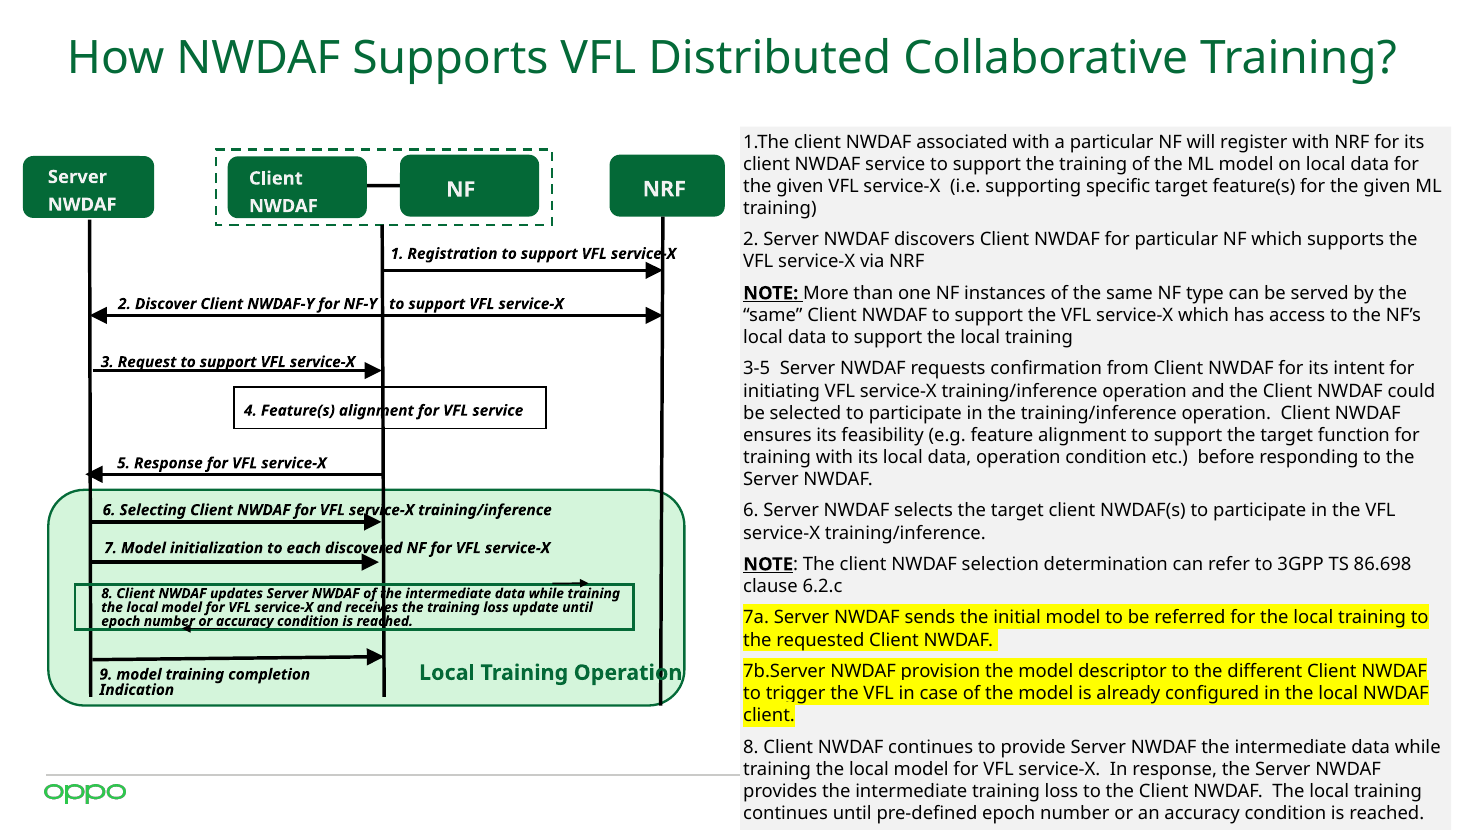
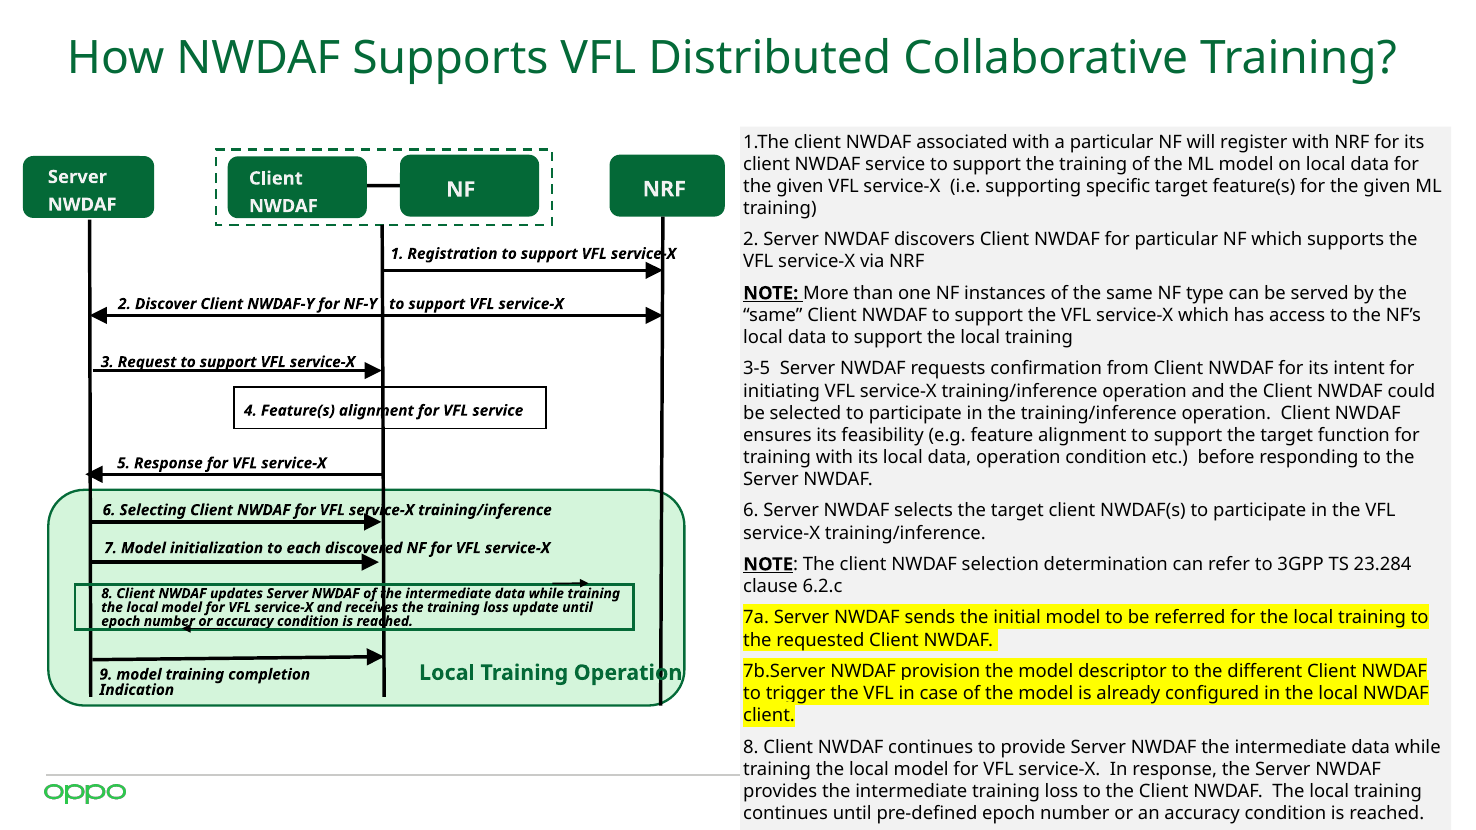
86.698: 86.698 -> 23.284 (1383, 565)
